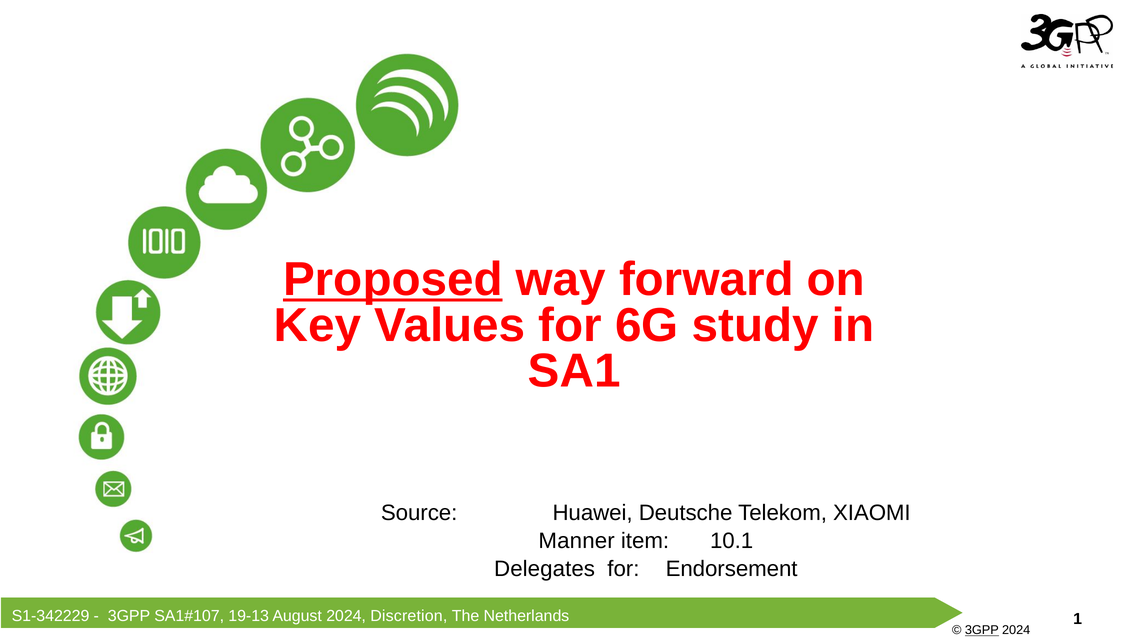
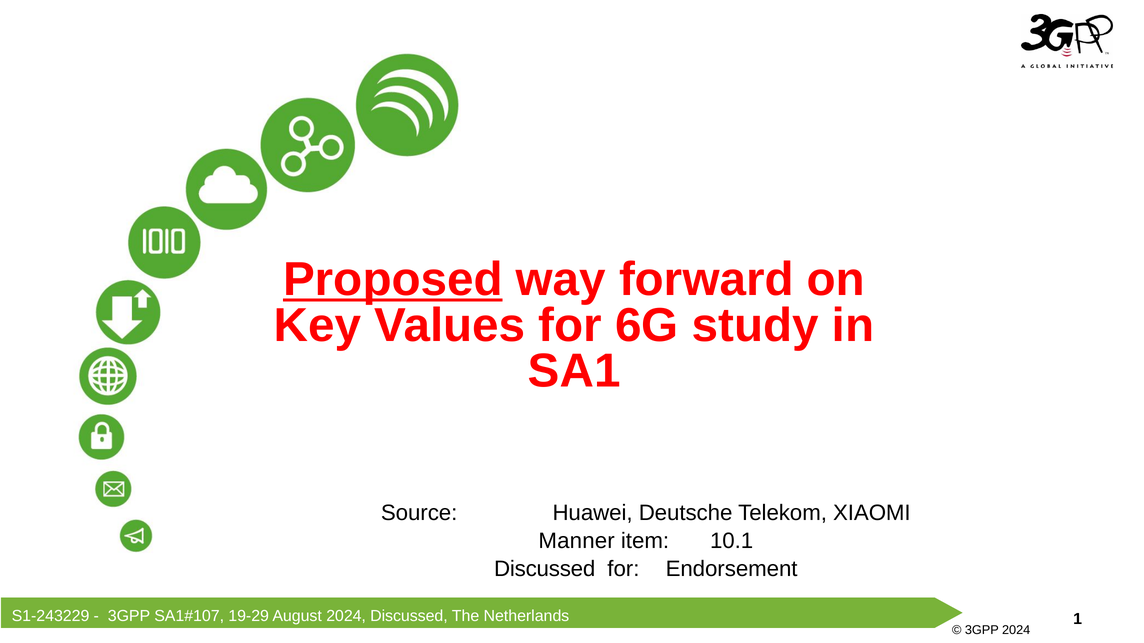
Delegates: Delegates -> Discussed (545, 569)
S1-342229: S1-342229 -> S1-243229 (51, 616)
19-13: 19-13 -> 19-29 (249, 616)
2024 Discretion: Discretion -> Discussed (409, 616)
3GPP underline: present -> none (982, 631)
